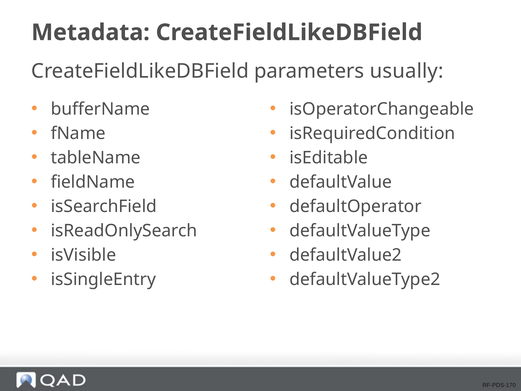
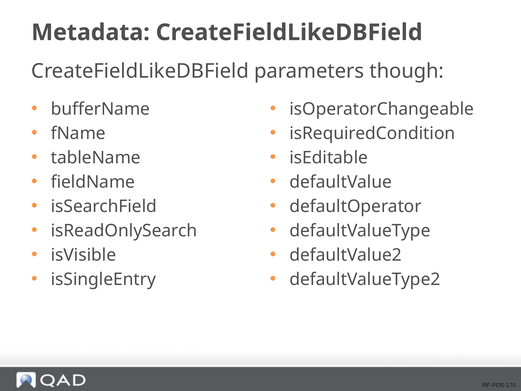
usually: usually -> though (407, 71)
